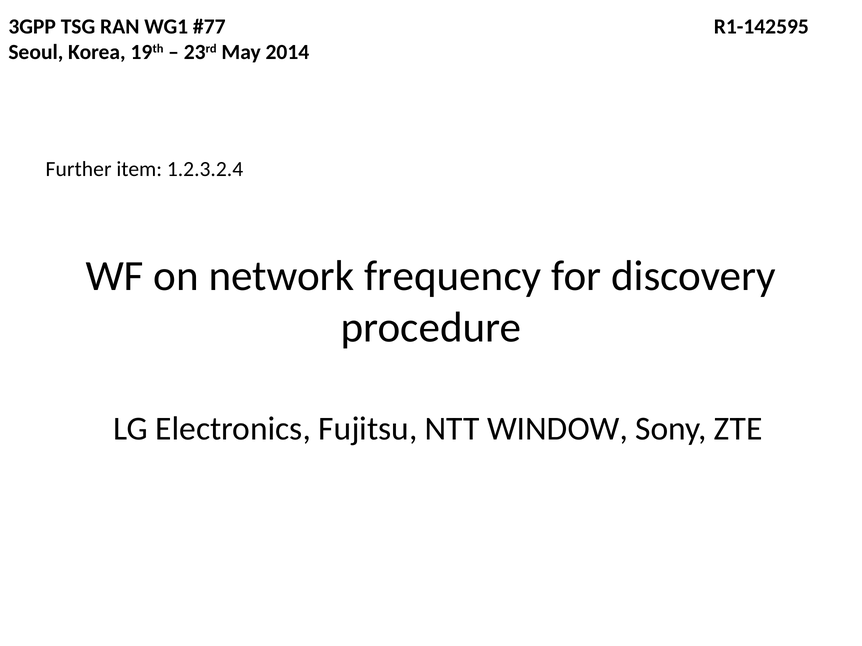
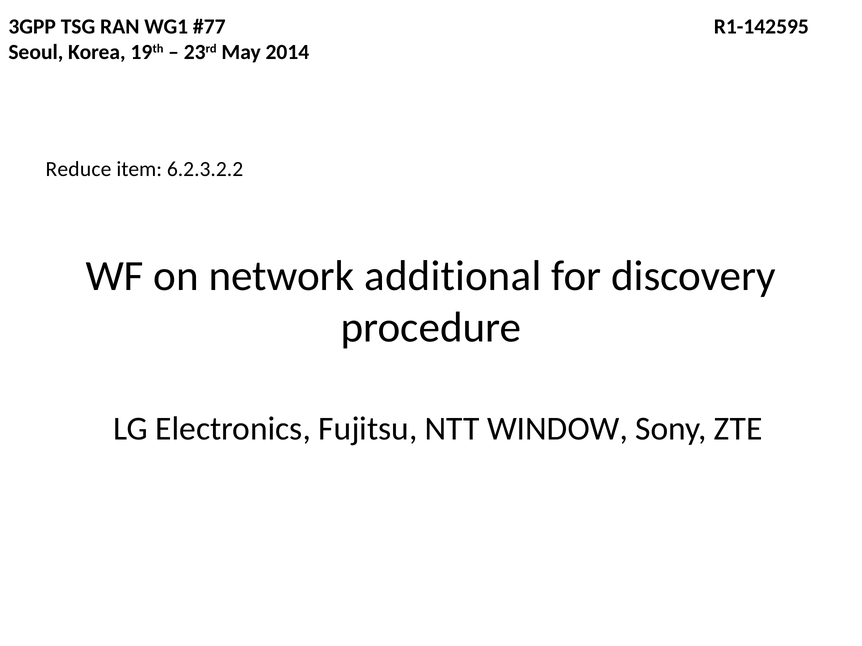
Further: Further -> Reduce (78, 169)
1.2.3.2.4: 1.2.3.2.4 -> 6.2.3.2.2 (205, 169)
frequency: frequency -> additional (453, 276)
